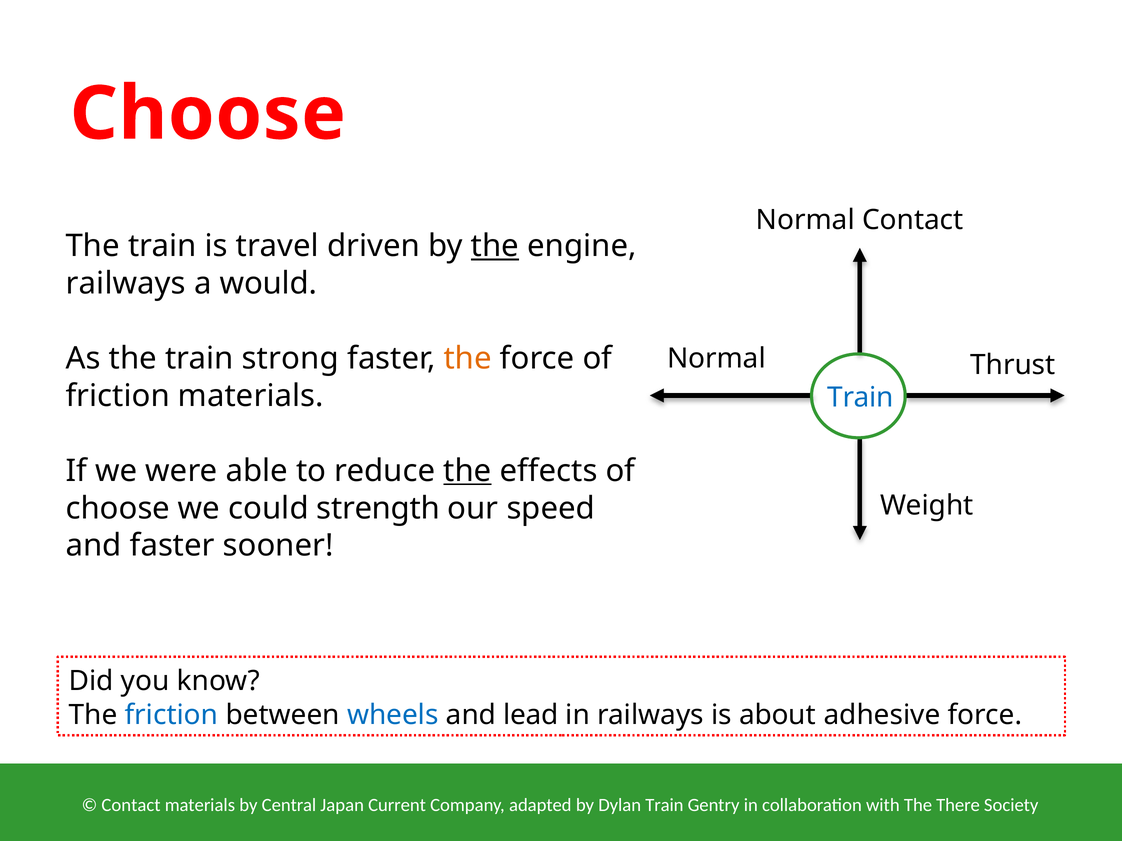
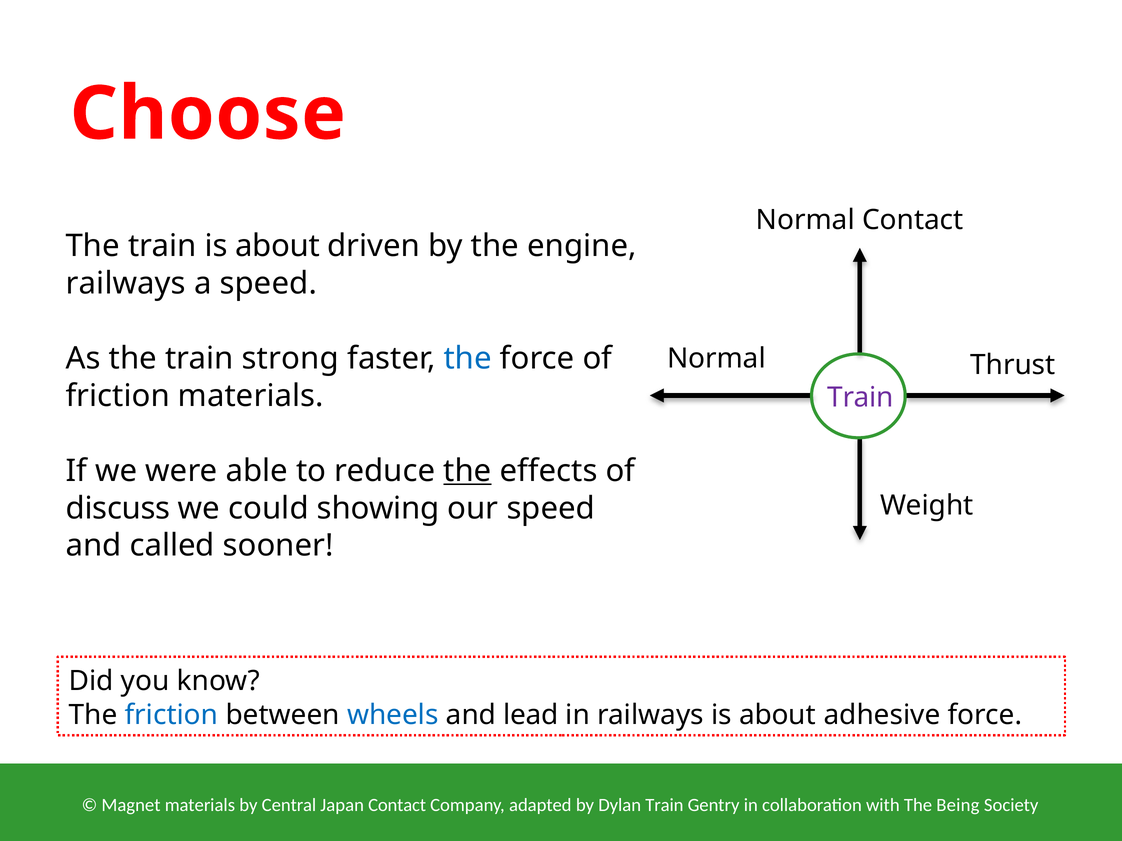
train is travel: travel -> about (278, 246)
the underline: present -> none (495, 246)
a would: would -> speed (268, 284)
the colour: orange -> blue (468, 359)
Train colour: blue -> purple (860, 398)
choose: choose -> discuss (118, 509)
strength: strength -> showing (378, 509)
and faster: faster -> called (172, 546)
Contact: Contact -> Magnet (131, 805)
Japan Current: Current -> Contact (397, 805)
There: There -> Being (958, 805)
